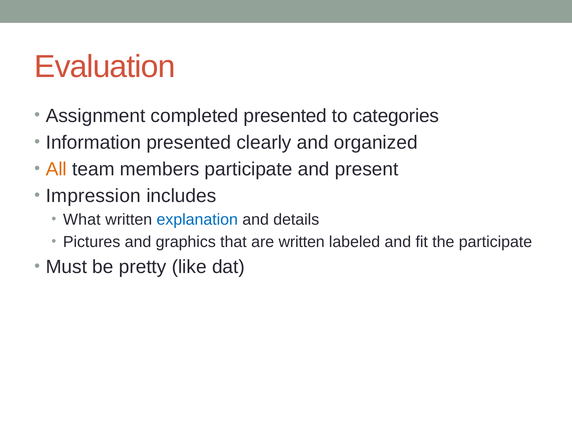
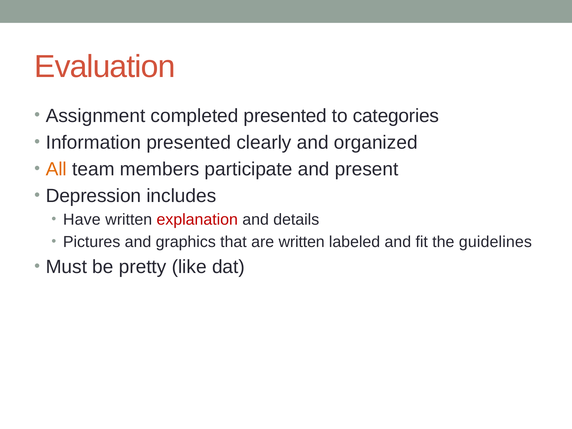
Impression: Impression -> Depression (93, 196)
What: What -> Have (82, 220)
explanation colour: blue -> red (197, 220)
the participate: participate -> guidelines (495, 242)
